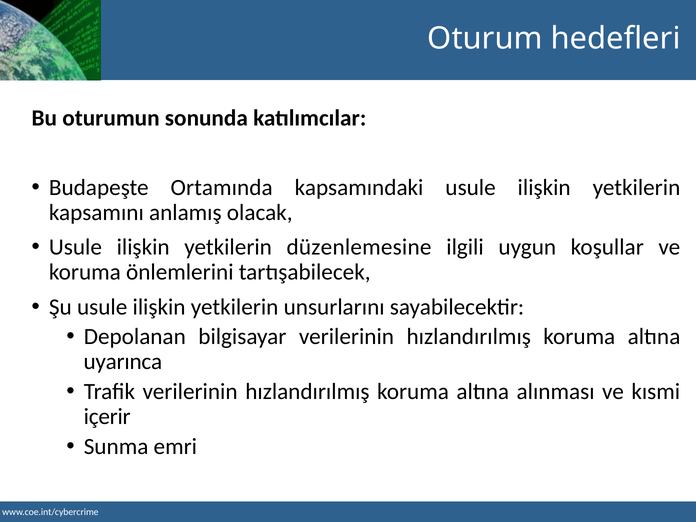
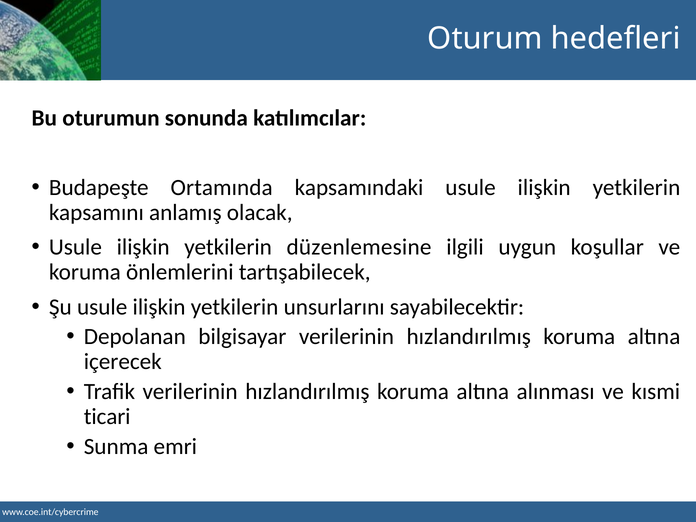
uyarınca: uyarınca -> içerecek (123, 362)
içerir: içerir -> ticari (107, 417)
